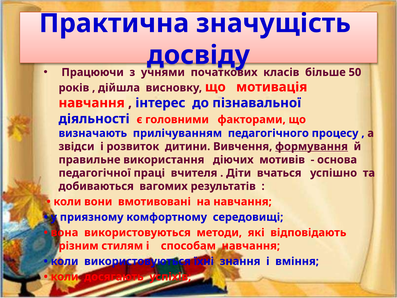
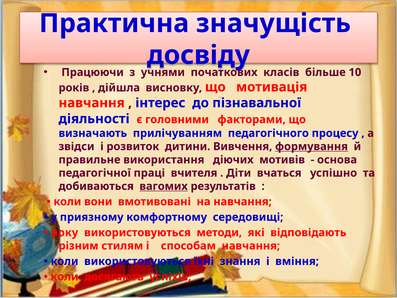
50: 50 -> 10 (355, 72)
вагомих underline: none -> present (164, 186)
вона: вона -> року (65, 232)
